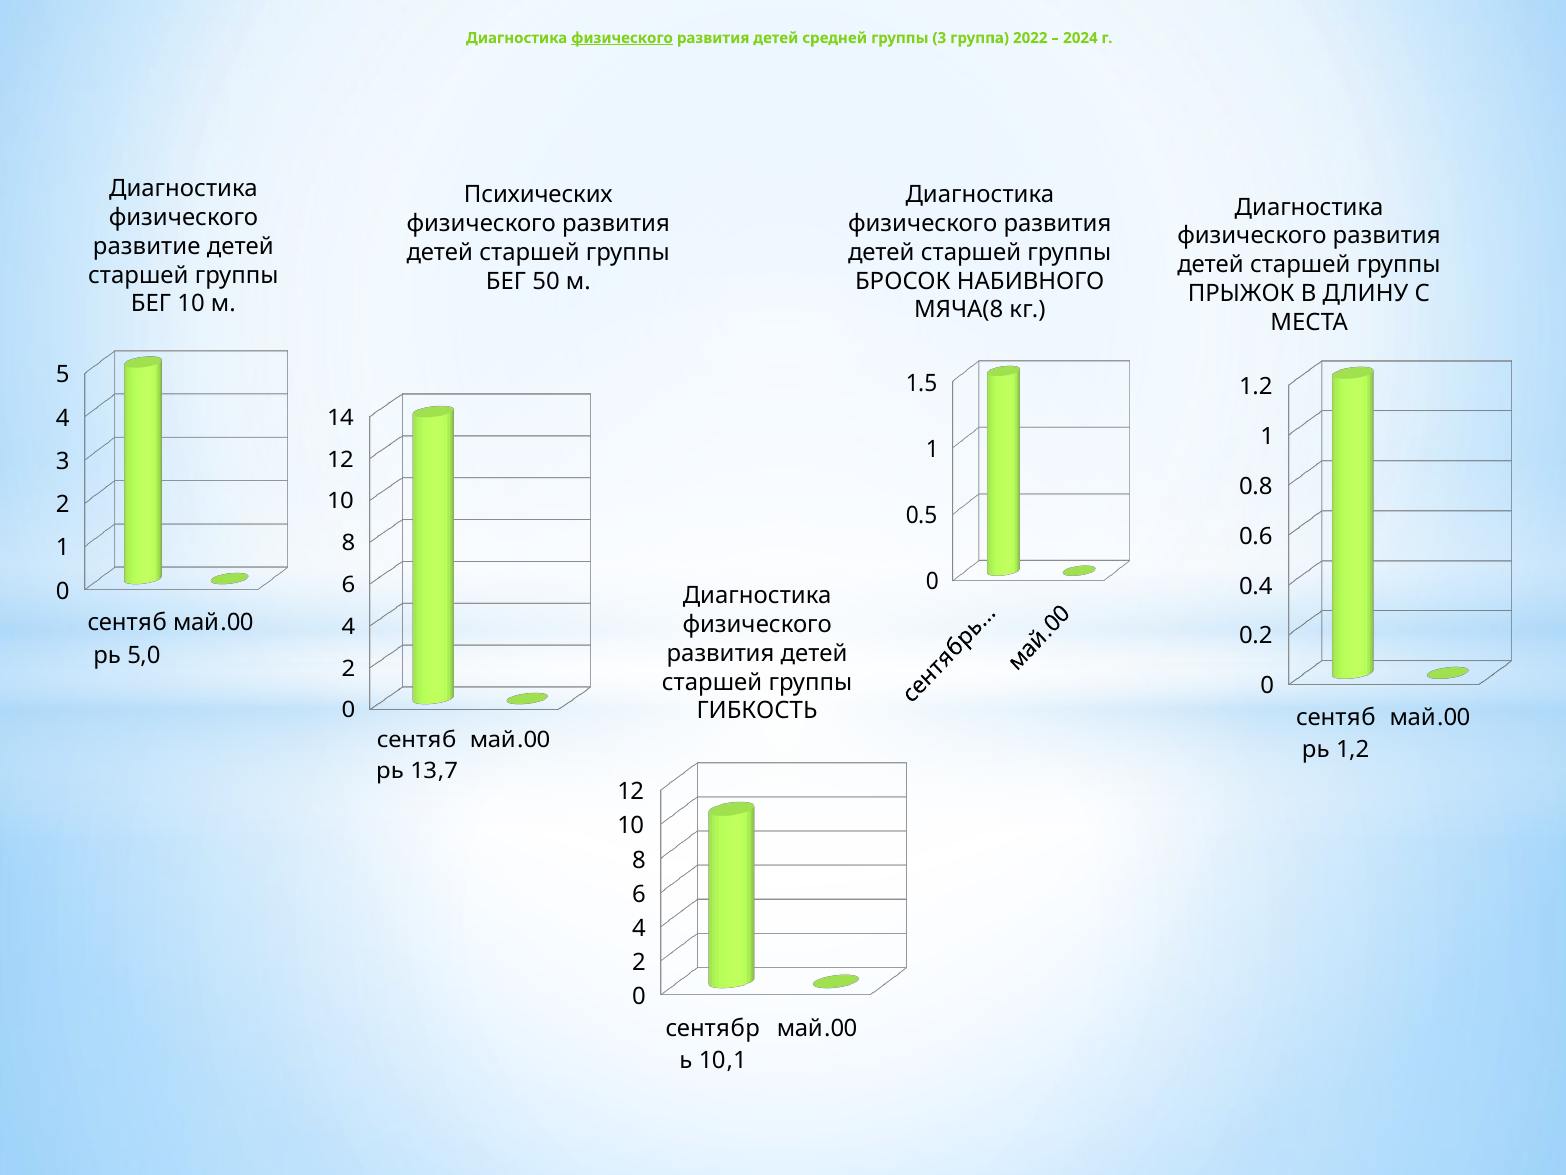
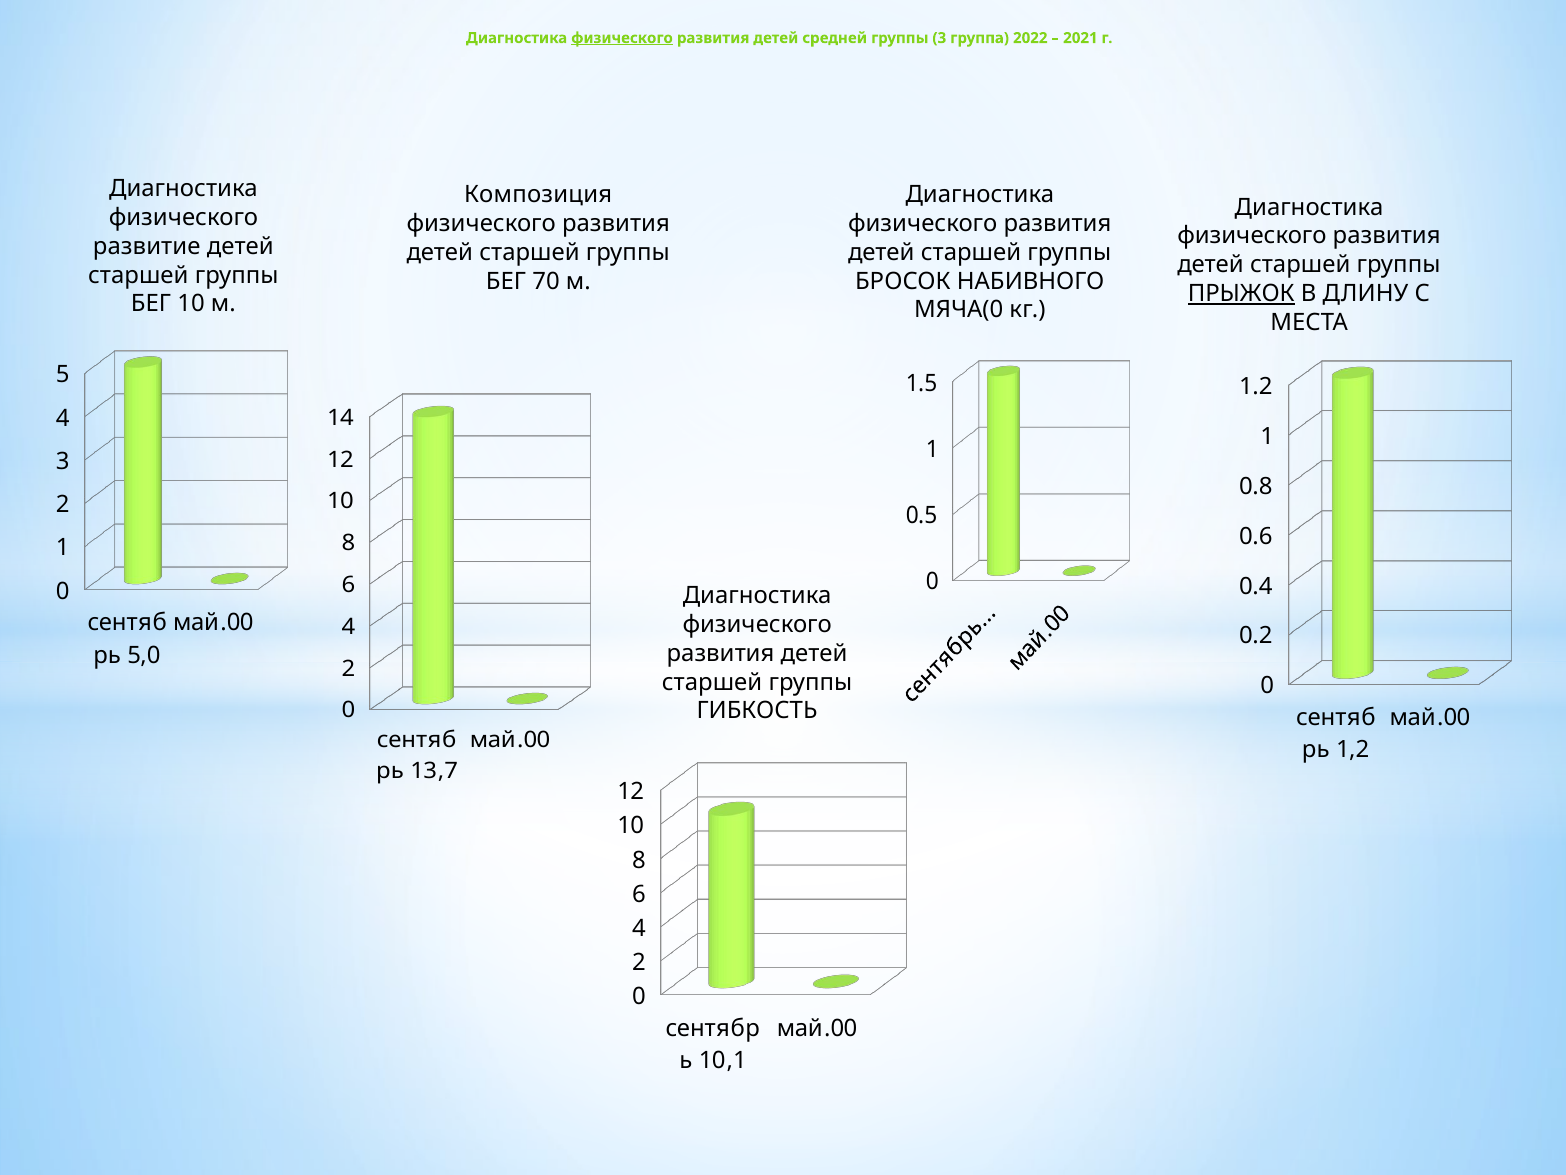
2024: 2024 -> 2021 (1080, 38)
Психических: Психических -> Композиция (538, 195)
50: 50 -> 70 (546, 281)
ПРЫЖОК underline: none -> present (1241, 293)
МЯЧА(8: МЯЧА(8 -> МЯЧА(0 (959, 310)
